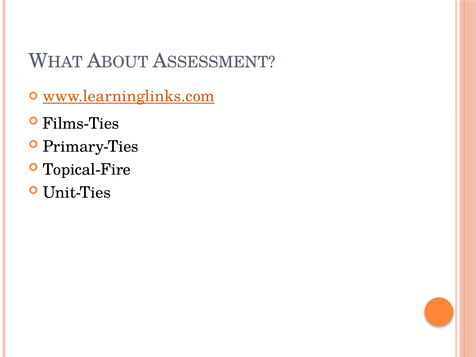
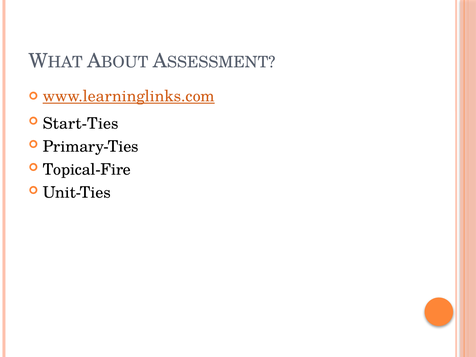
Films-Ties: Films-Ties -> Start-Ties (81, 123)
